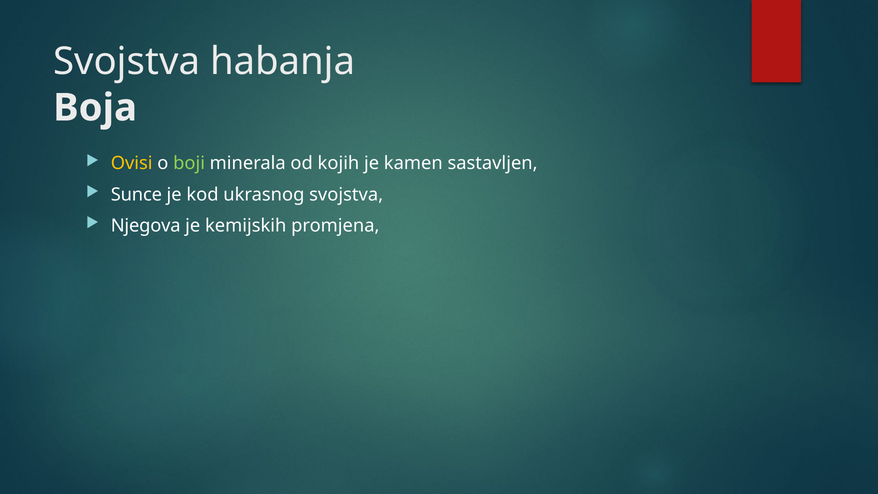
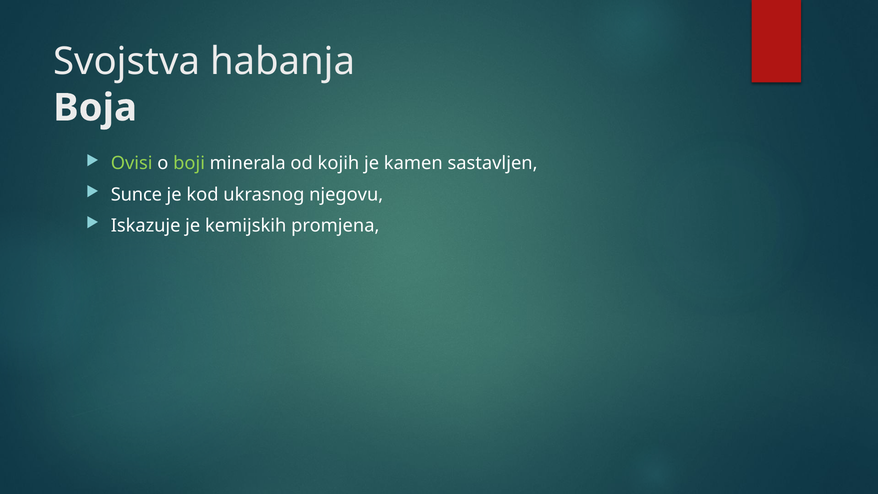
Ovisi colour: yellow -> light green (132, 163)
ukrasnog svojstva: svojstva -> njegovu (346, 195)
Njegova: Njegova -> Iskazuje (146, 226)
